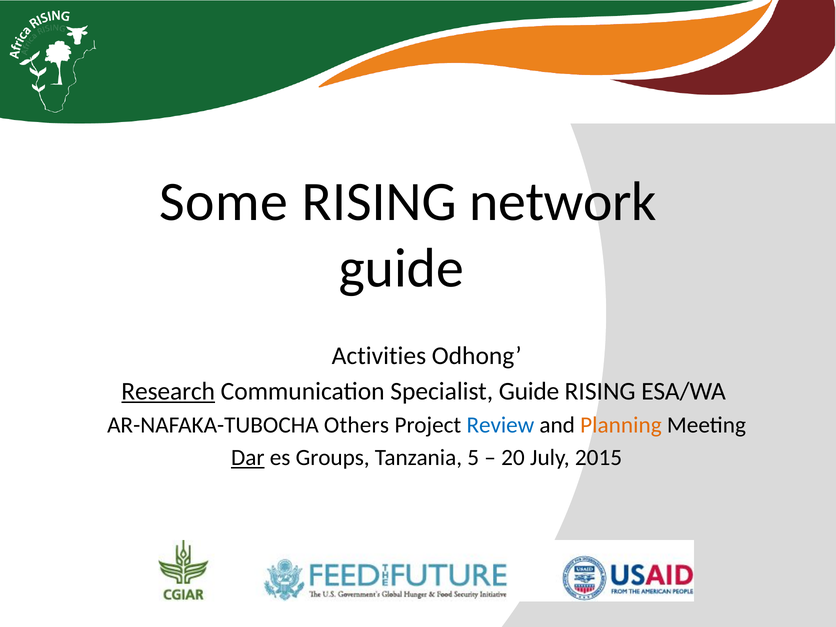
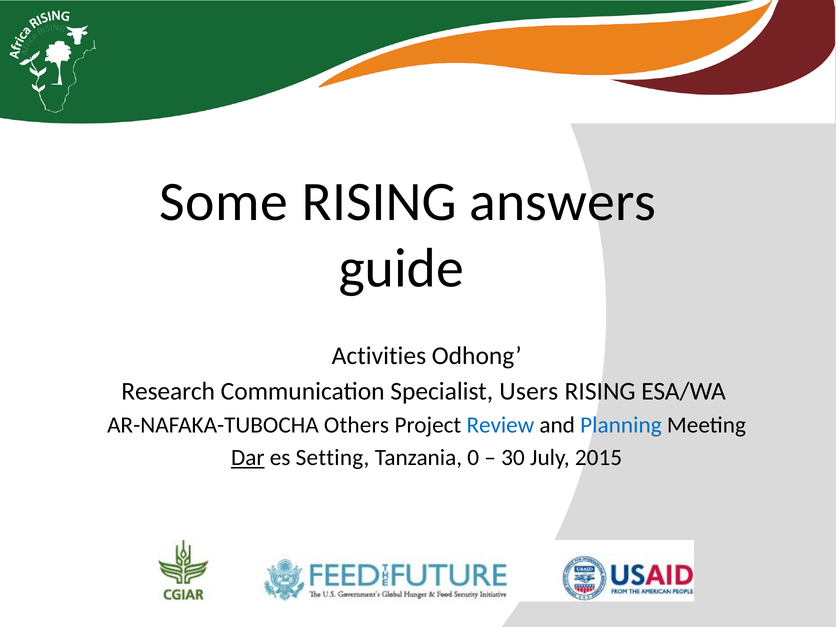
network: network -> answers (563, 202)
Research underline: present -> none (168, 391)
Specialist Guide: Guide -> Users (529, 391)
Planning colour: orange -> blue (621, 425)
Groups: Groups -> Setting (332, 458)
5: 5 -> 0 (473, 458)
20: 20 -> 30 (513, 458)
